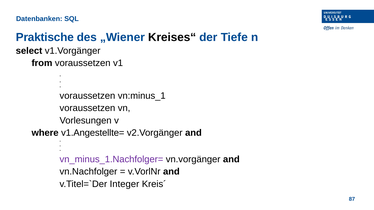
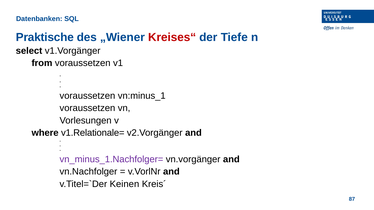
Kreises“ colour: black -> red (172, 37)
v1.Angestellte=: v1.Angestellte= -> v1.Relationale= (93, 133)
Integer: Integer -> Keinen (124, 184)
